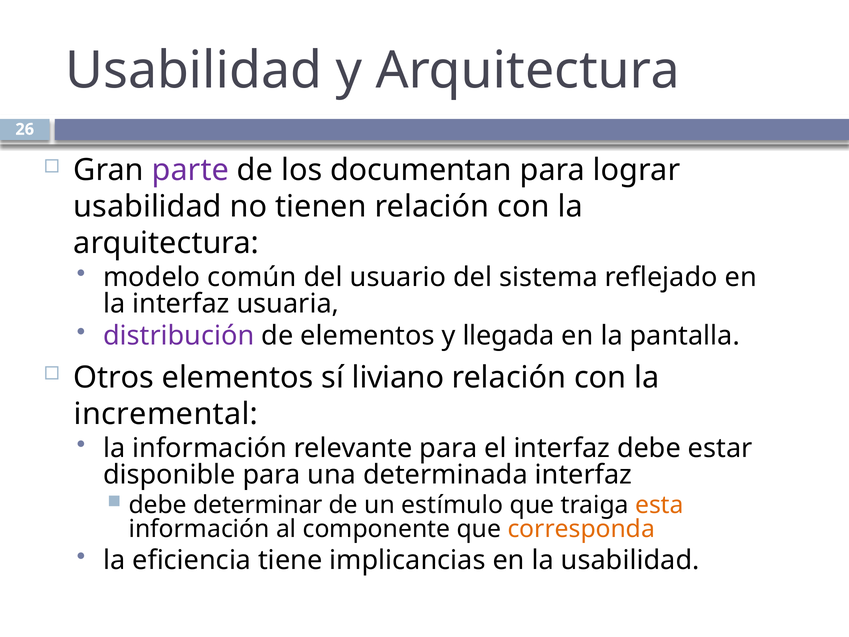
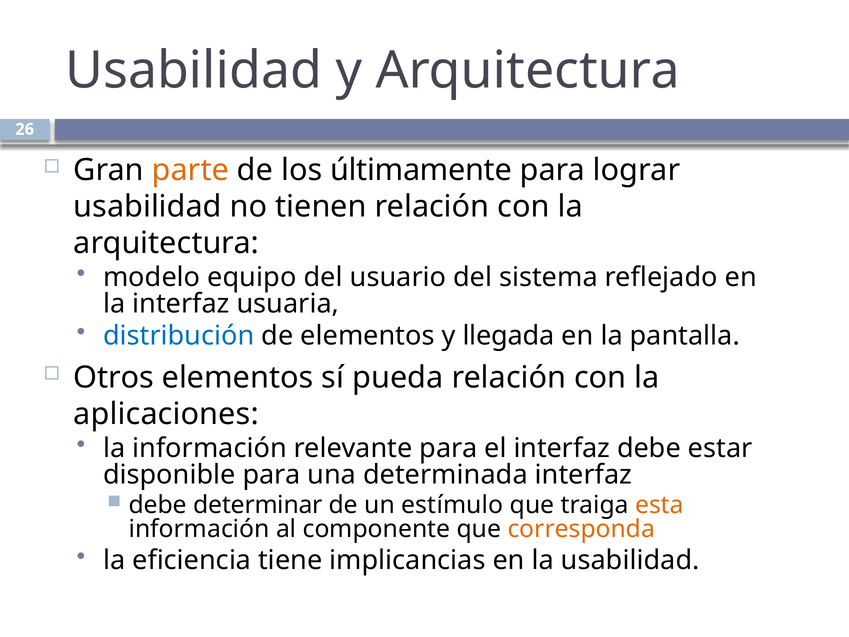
parte colour: purple -> orange (190, 170)
documentan: documentan -> últimamente (421, 170)
común: común -> equipo (252, 277)
distribución colour: purple -> blue (179, 336)
liviano: liviano -> pueda (398, 378)
incremental: incremental -> aplicaciones (166, 414)
